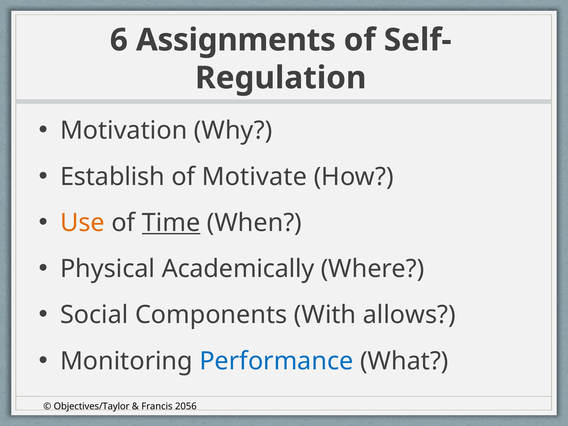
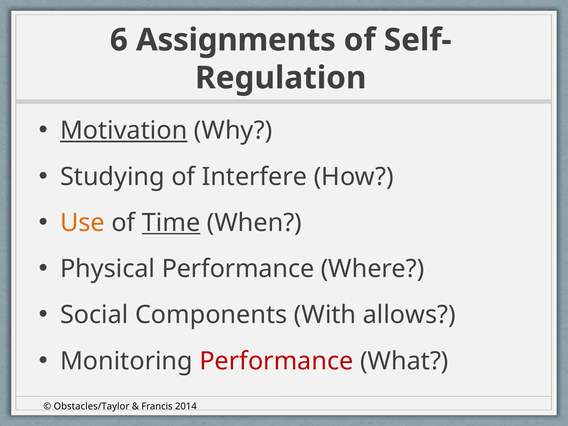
Motivation underline: none -> present (124, 131)
Establish: Establish -> Studying (112, 177)
Motivate: Motivate -> Interfere (255, 177)
Physical Academically: Academically -> Performance (238, 269)
Performance colour: blue -> red (276, 361)
Objectives/Taylor: Objectives/Taylor -> Obstacles/Taylor (92, 406)
2056: 2056 -> 2014 (186, 406)
